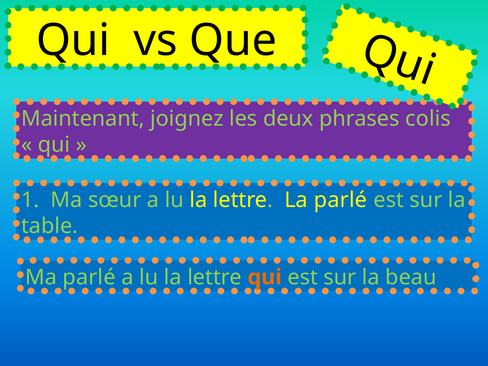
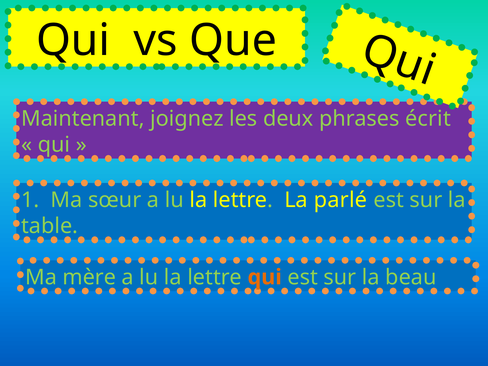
colis: colis -> écrit (428, 119)
Ma parlé: parlé -> mère (89, 277)
